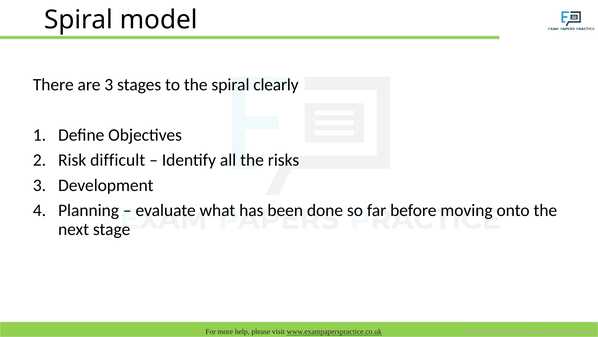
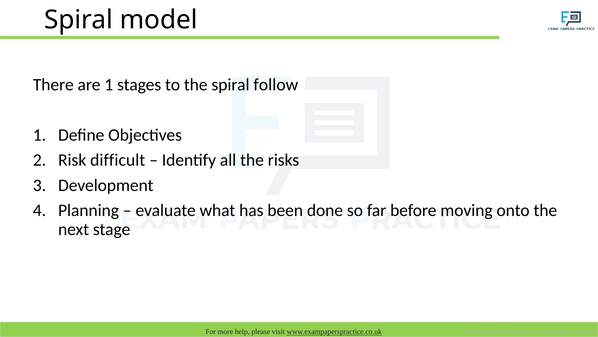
are 3: 3 -> 1 (109, 85)
clearly: clearly -> follow (276, 85)
